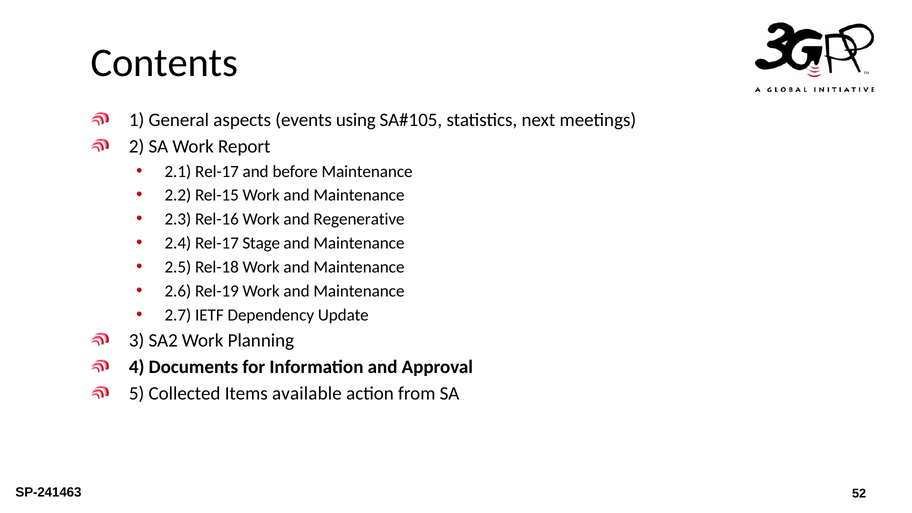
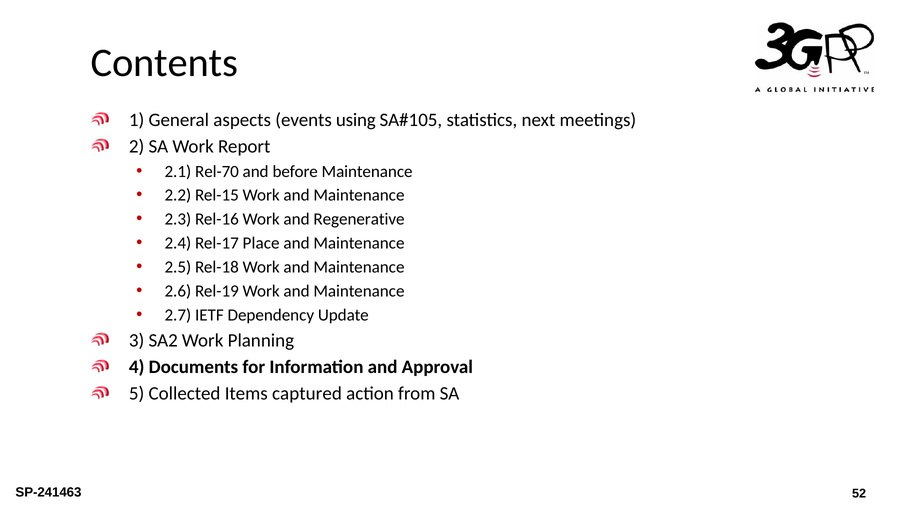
2.1 Rel-17: Rel-17 -> Rel-70 (217, 171)
Stage: Stage -> Place (261, 243)
available: available -> captured (307, 394)
